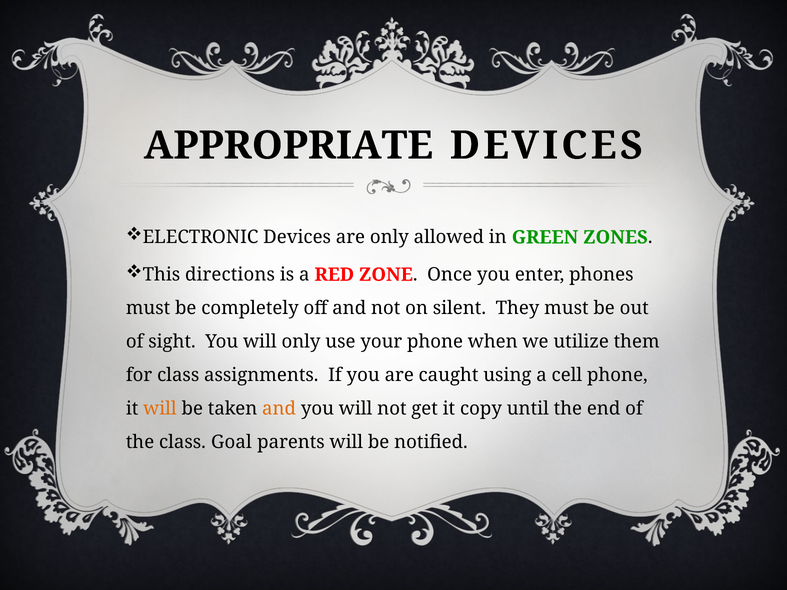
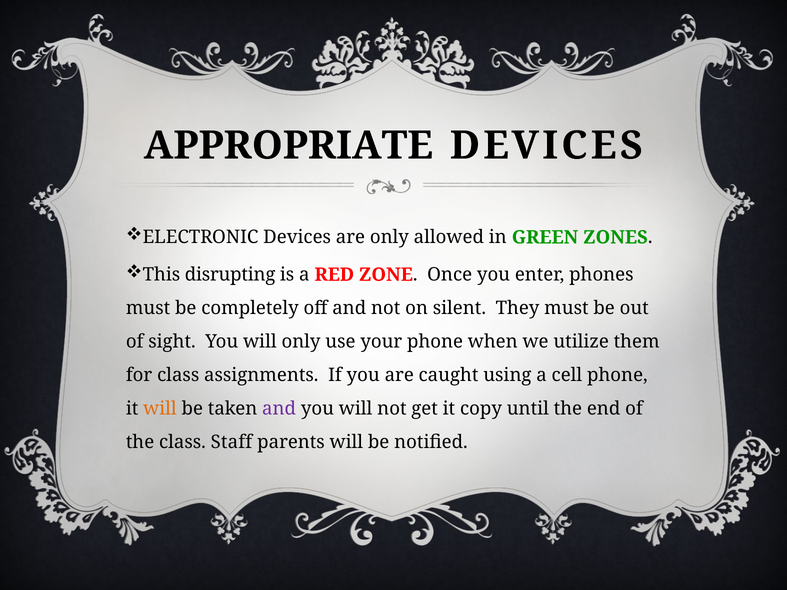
directions: directions -> disrupting (230, 275)
and colour: orange -> purple (279, 409)
Goal: Goal -> Staff (231, 442)
